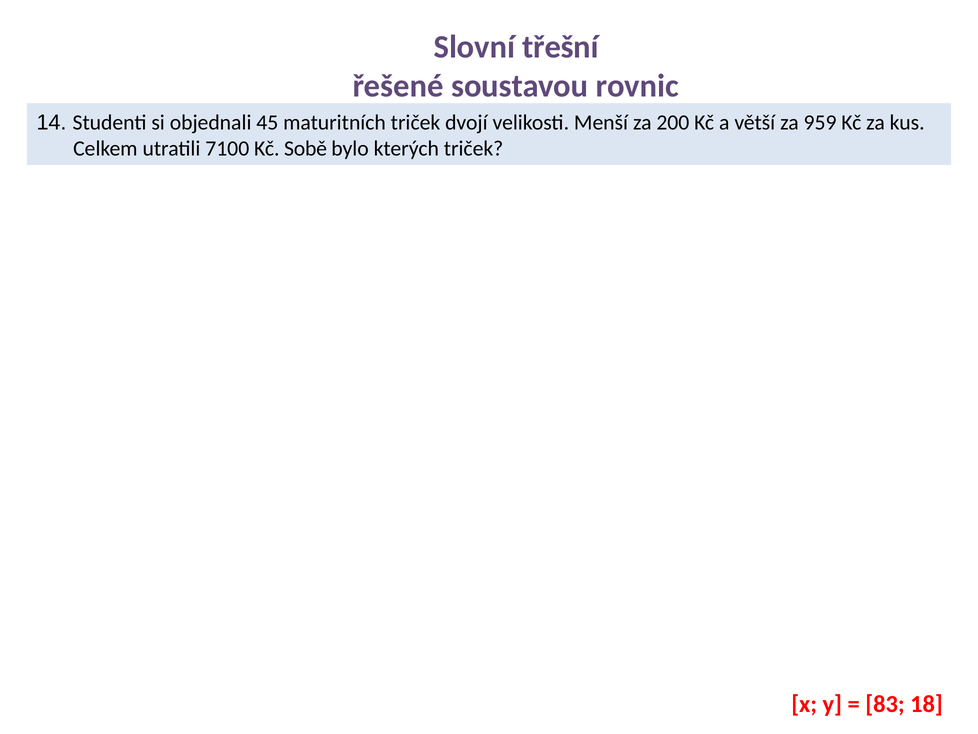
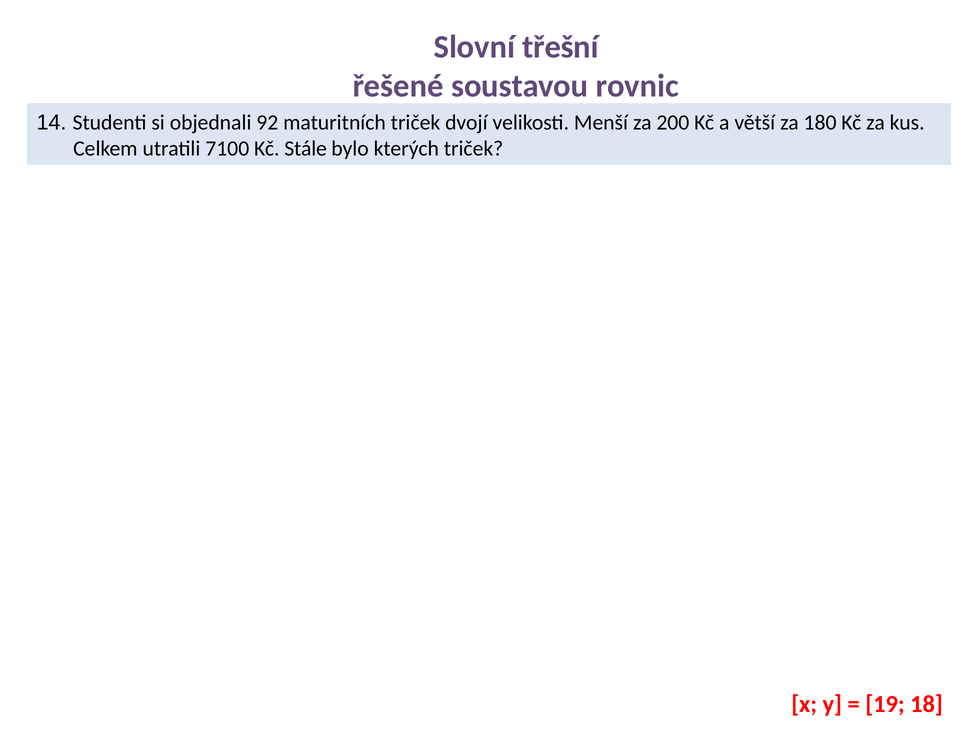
45: 45 -> 92 (267, 122)
959: 959 -> 180 (820, 122)
Sobě: Sobě -> Stále (306, 149)
83: 83 -> 19 (885, 704)
